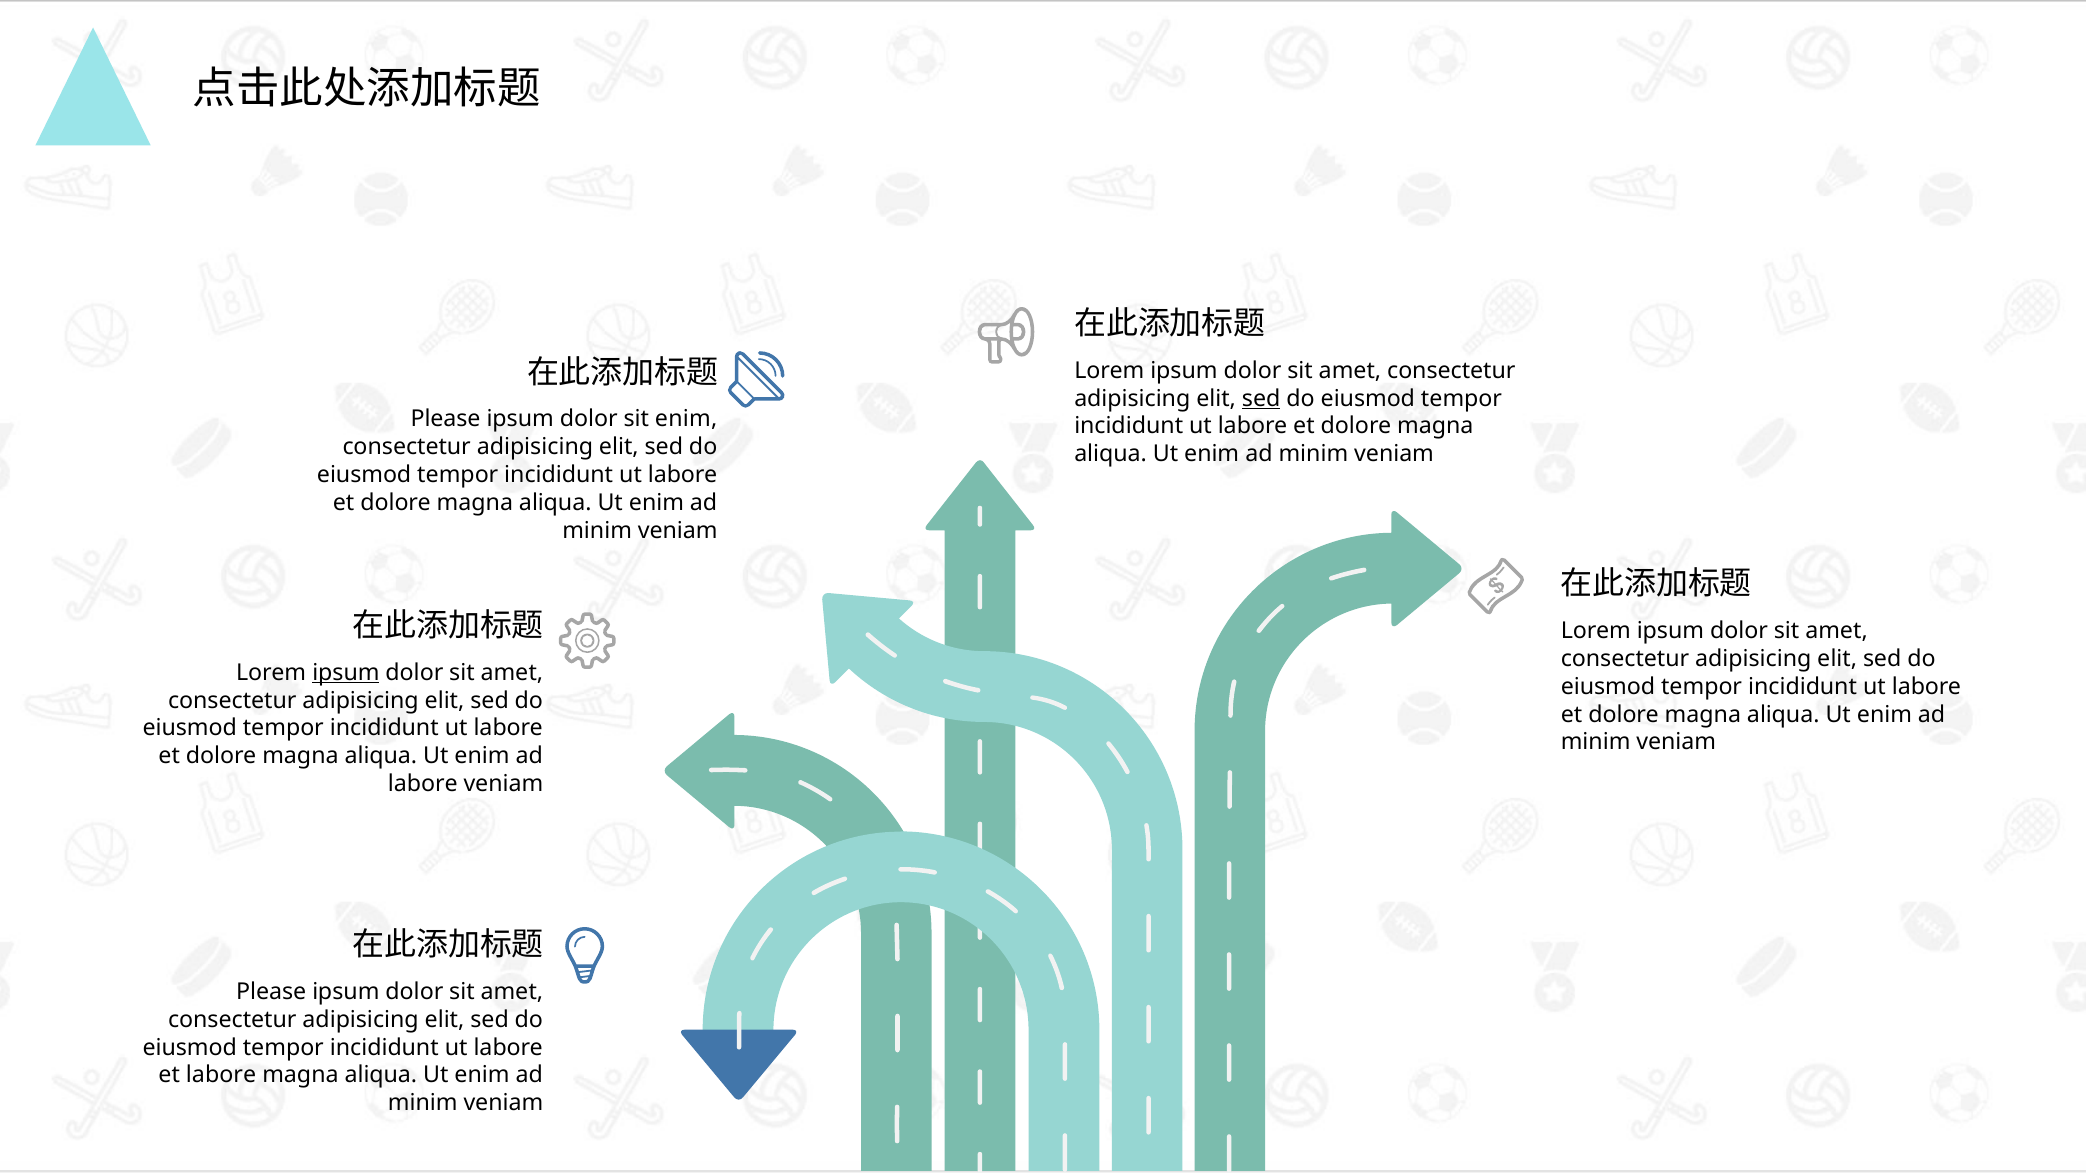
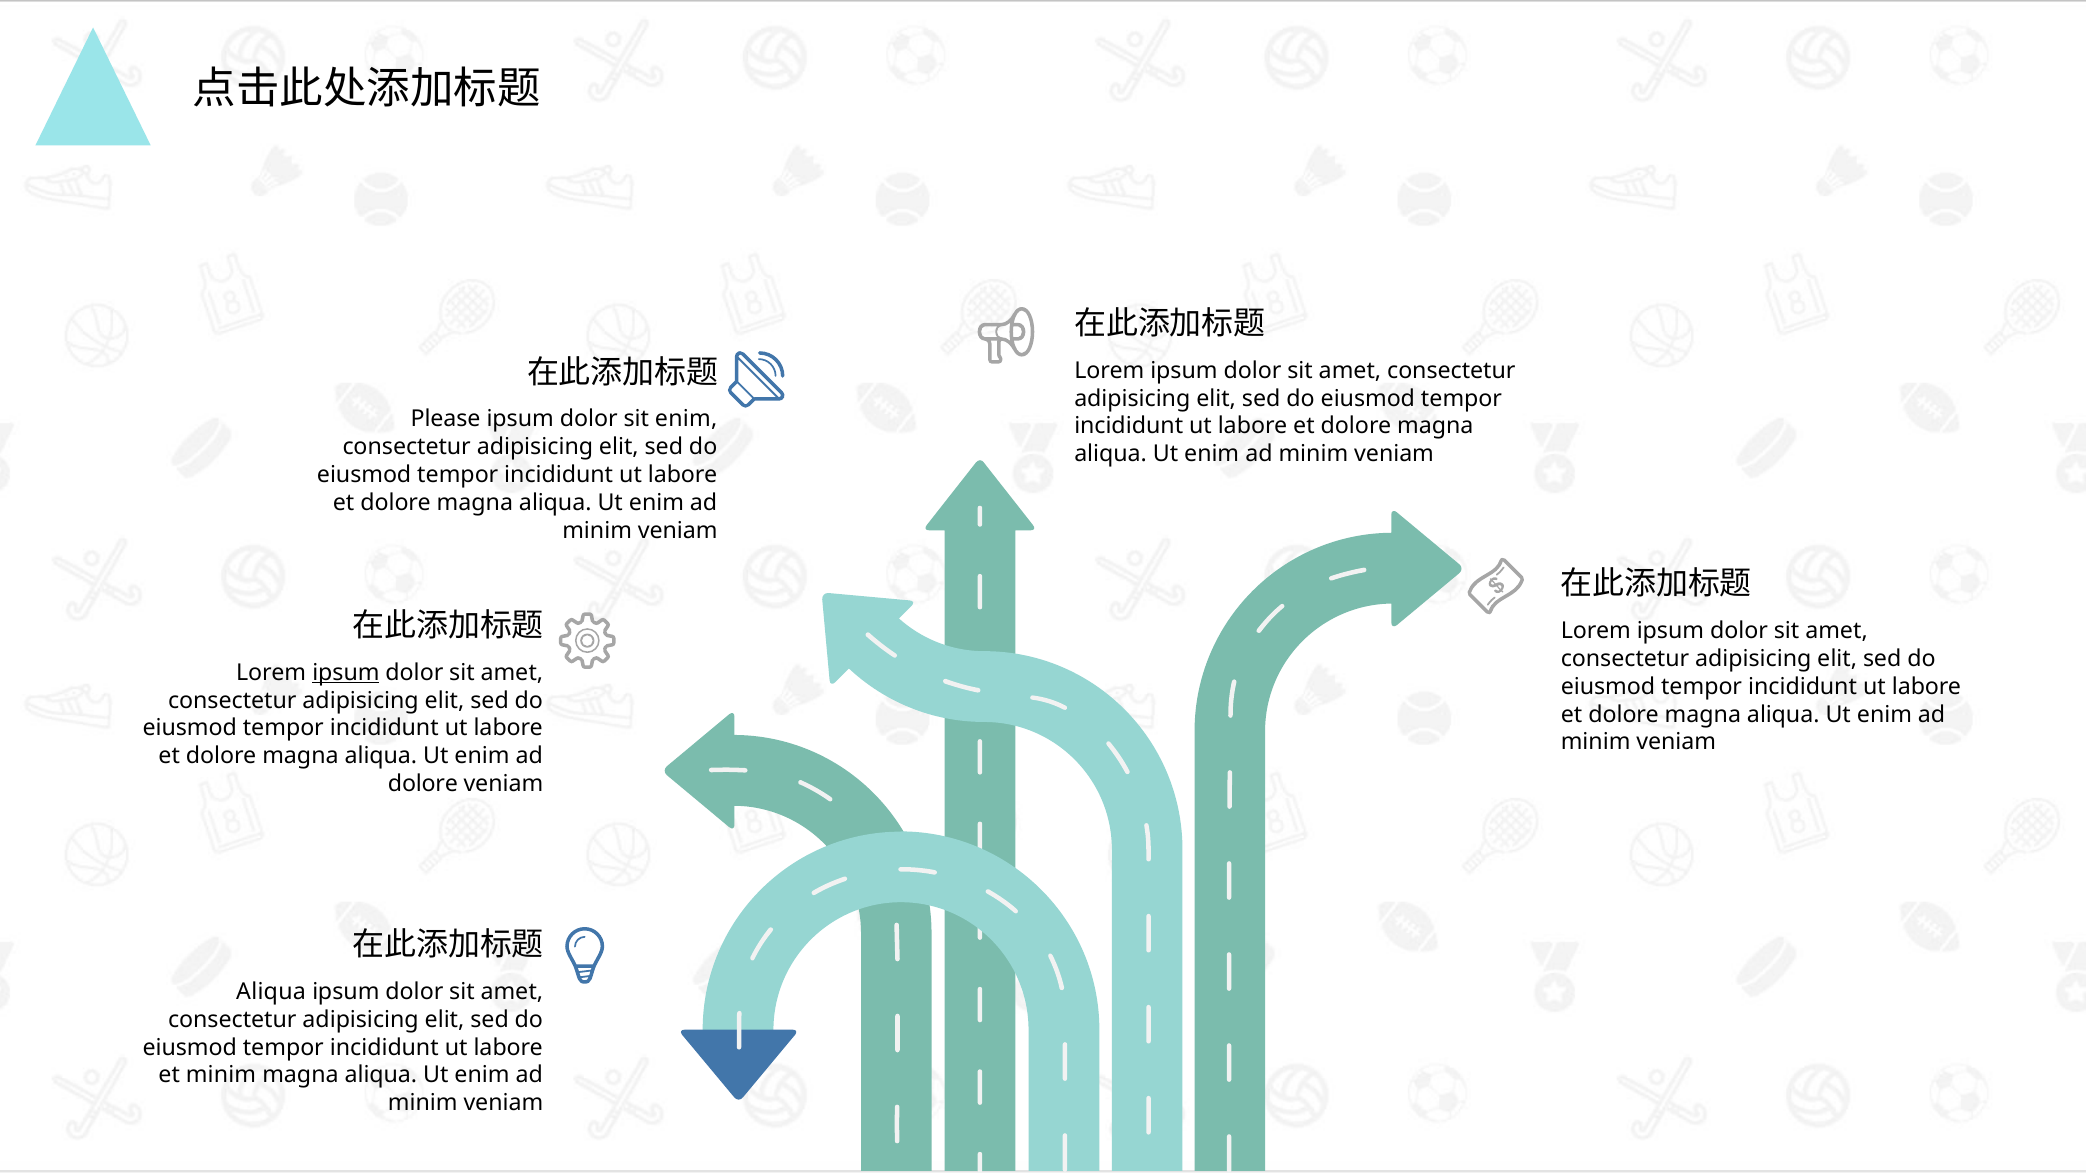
sed underline: present -> none (1261, 399)
labore: labore -> dolore (423, 784)
Please: Please -> Aliqua (271, 992)
et labore: labore -> minim (221, 1076)
